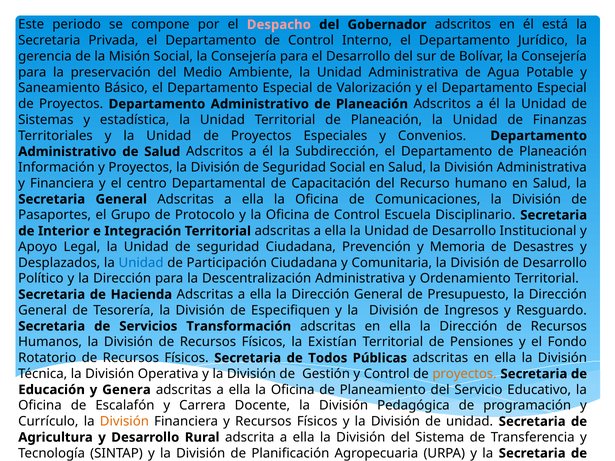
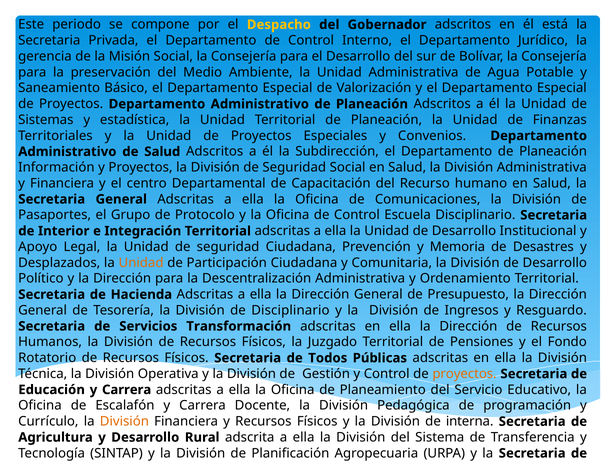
Despacho colour: pink -> yellow (279, 25)
Unidad colour: blue -> orange (141, 263)
de Especifiquen: Especifiquen -> Disciplinario (290, 311)
Existían: Existían -> Juzgado (332, 342)
Educación y Genera: Genera -> Carrera (127, 390)
de unidad: unidad -> interna (470, 422)
